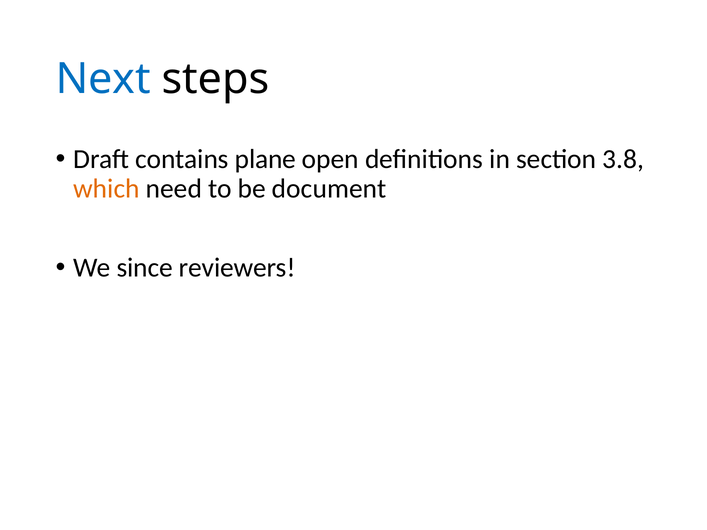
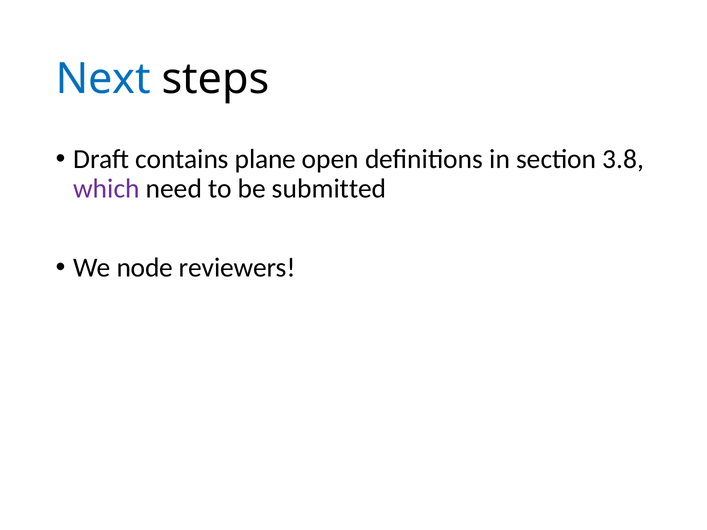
which colour: orange -> purple (106, 189)
document: document -> submitted (329, 189)
since: since -> node (145, 268)
